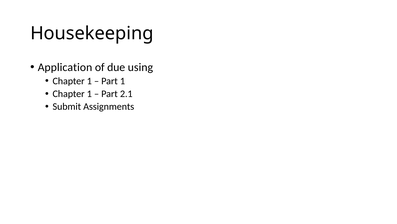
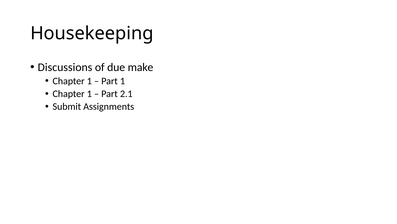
Application: Application -> Discussions (65, 67)
using: using -> make (141, 67)
